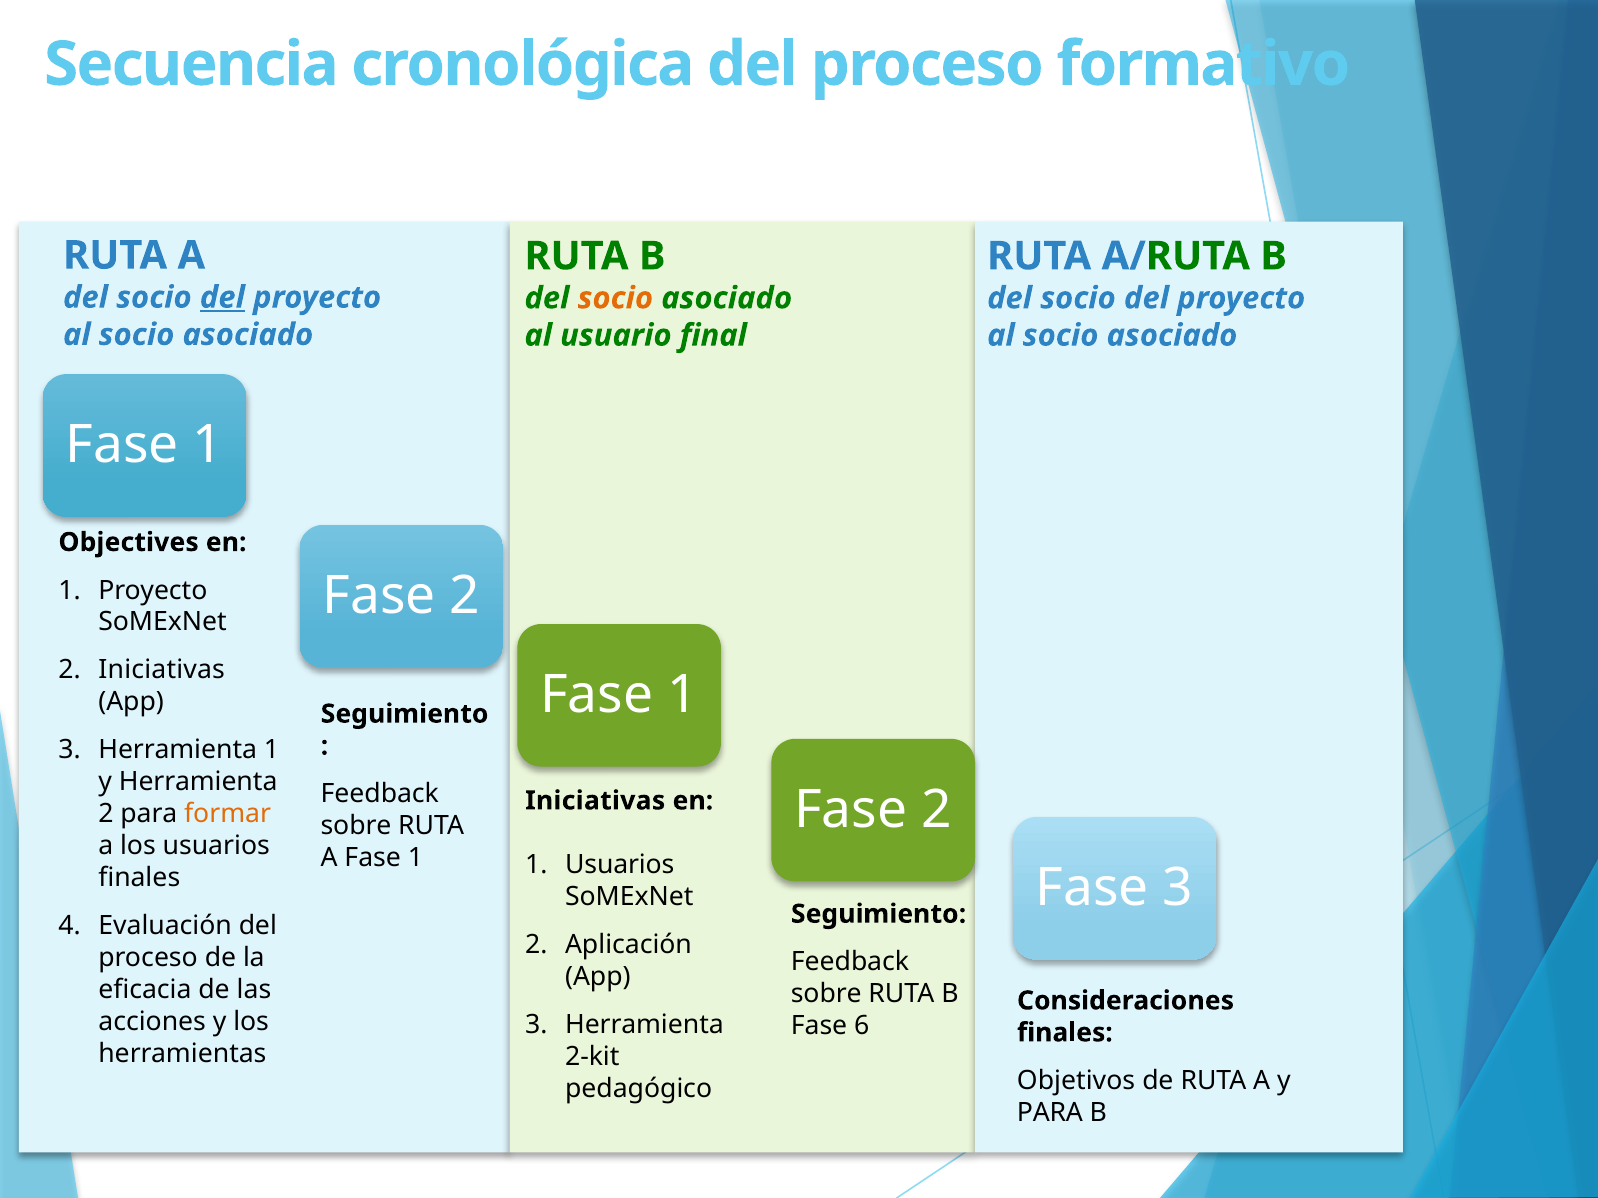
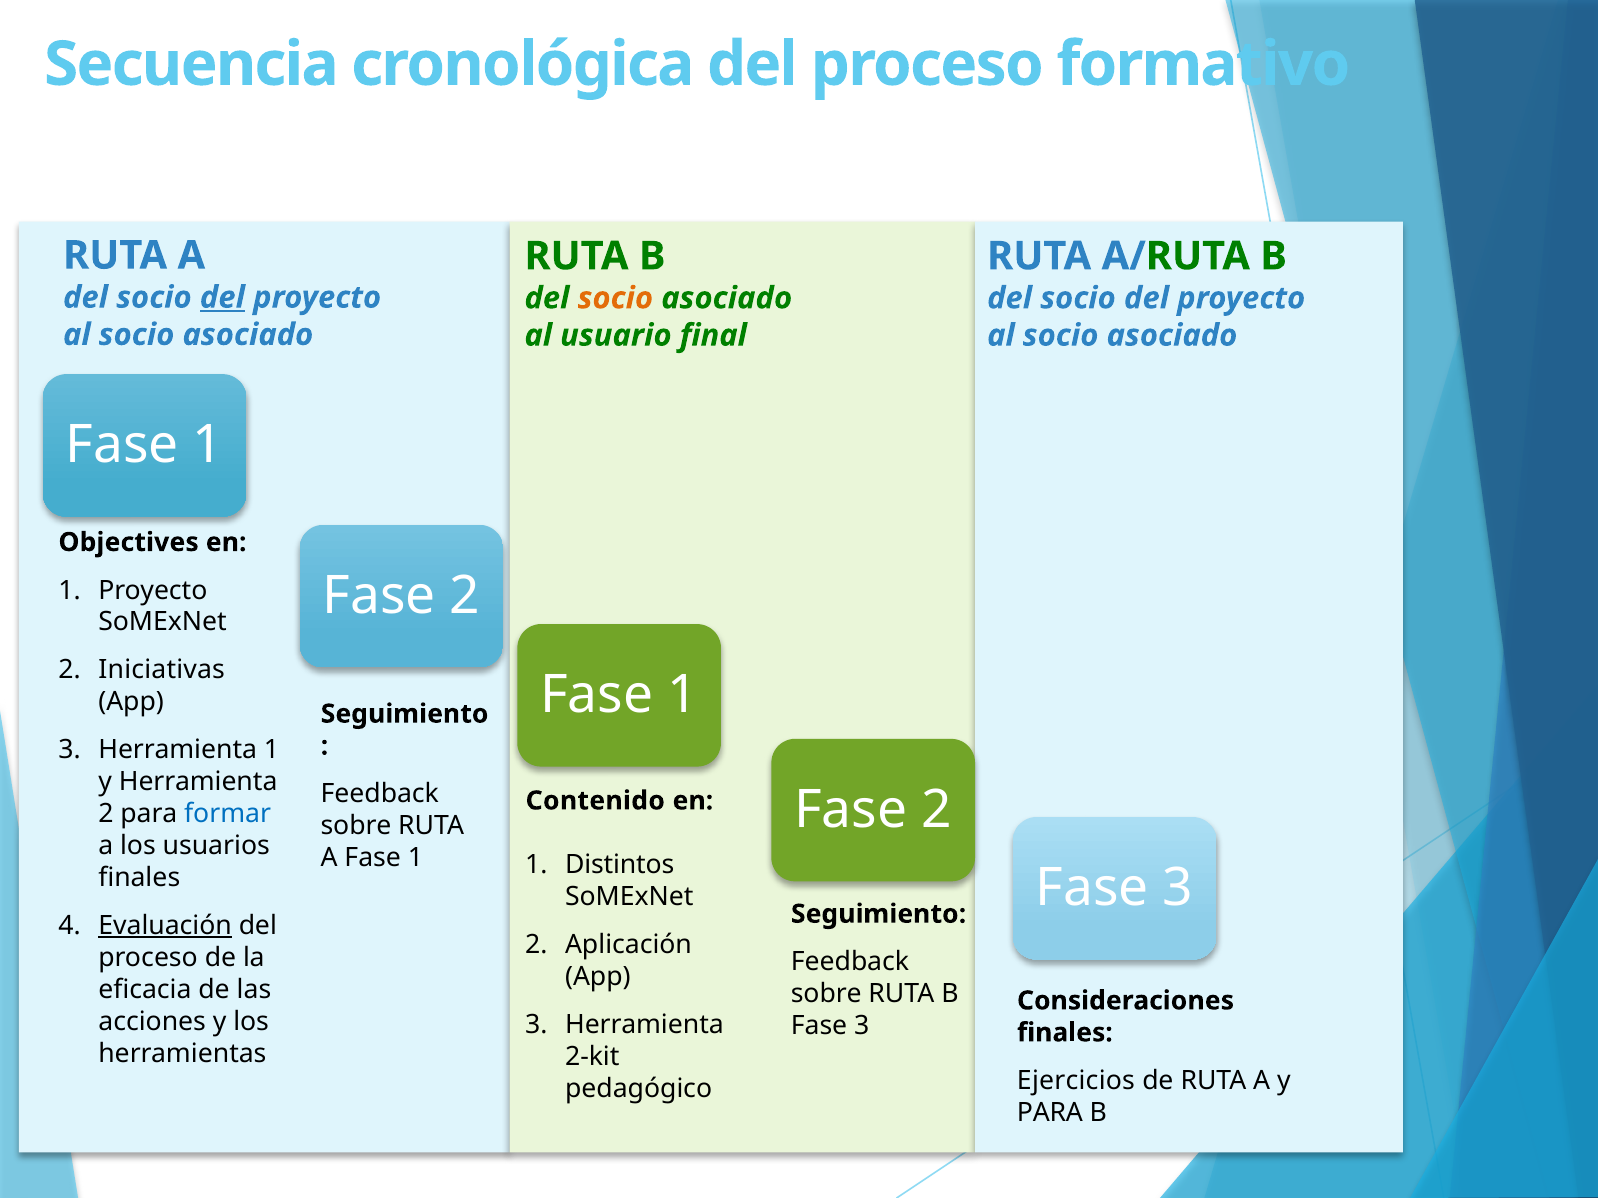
Iniciativas: Iniciativas -> Contenido (595, 801)
formar colour: orange -> blue (228, 814)
1 Usuarios: Usuarios -> Distintos (620, 865)
Evaluación underline: none -> present (165, 926)
6: 6 -> 3 (862, 1026)
Objetivos: Objetivos -> Ejercicios (1076, 1081)
